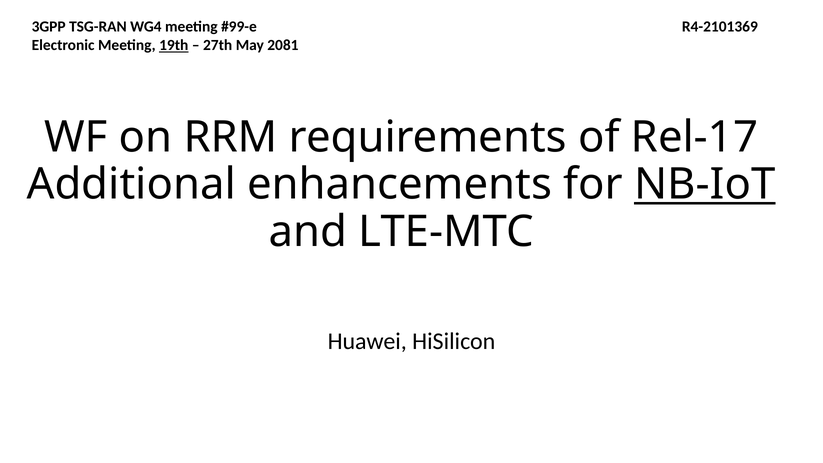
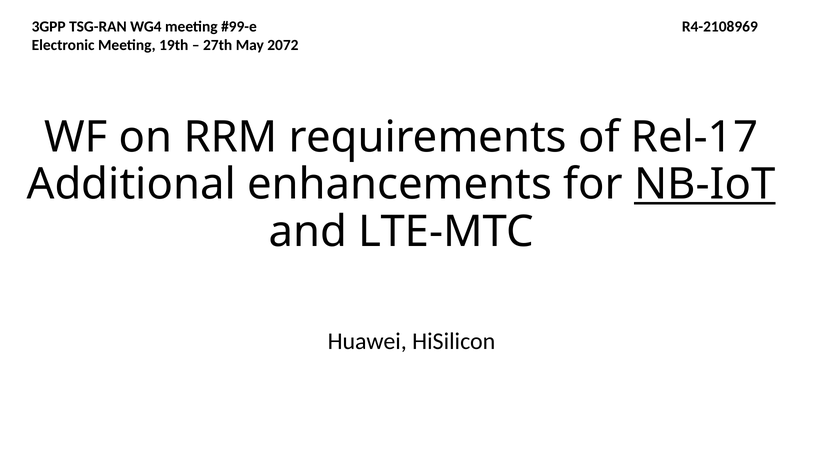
R4-2101369: R4-2101369 -> R4-2108969 (720, 27)
19th underline: present -> none (174, 45)
2081: 2081 -> 2072 (283, 45)
